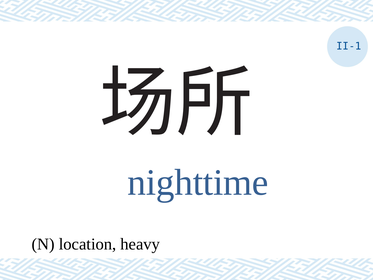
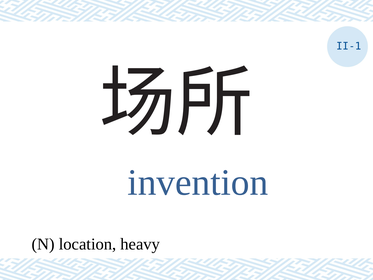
nighttime: nighttime -> invention (198, 182)
